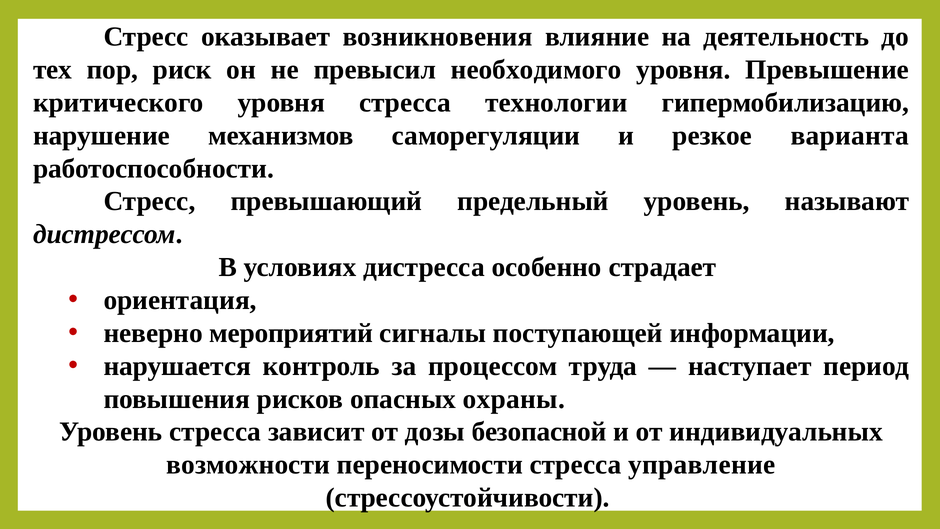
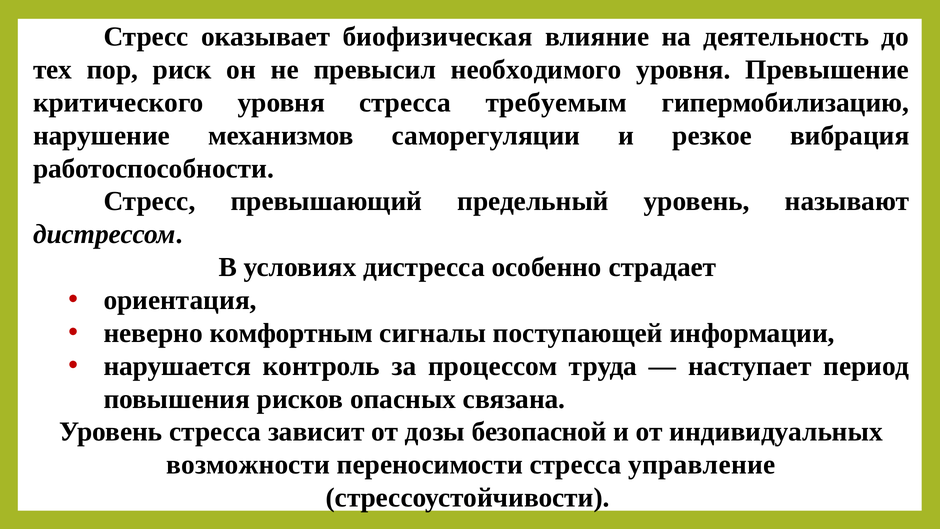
возникновения: возникновения -> биофизическая (438, 37)
технологии: технологии -> требуемым (556, 103)
варианта: варианта -> вибрация (850, 135)
мероприятий: мероприятий -> комфортным (291, 333)
охраны: охраны -> связана (514, 399)
